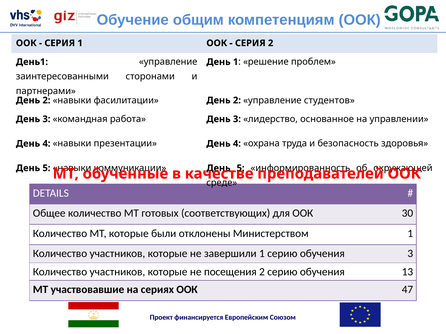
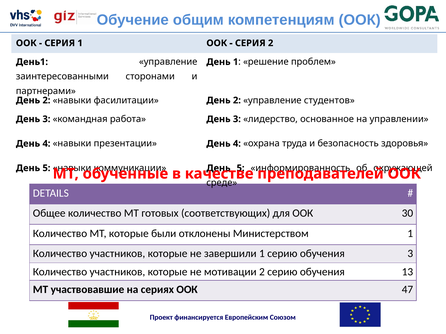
посещения: посещения -> мотивации (230, 272)
